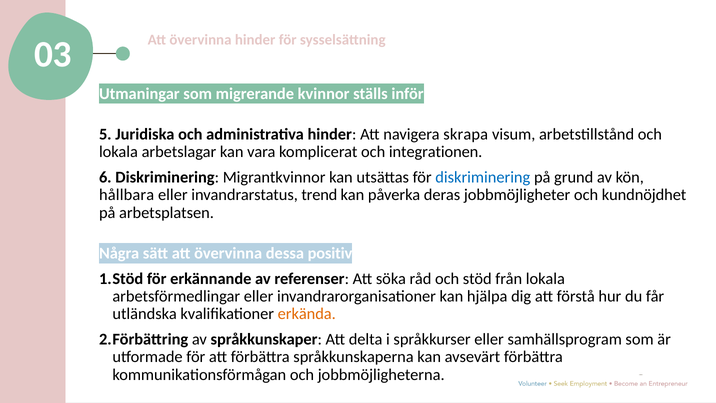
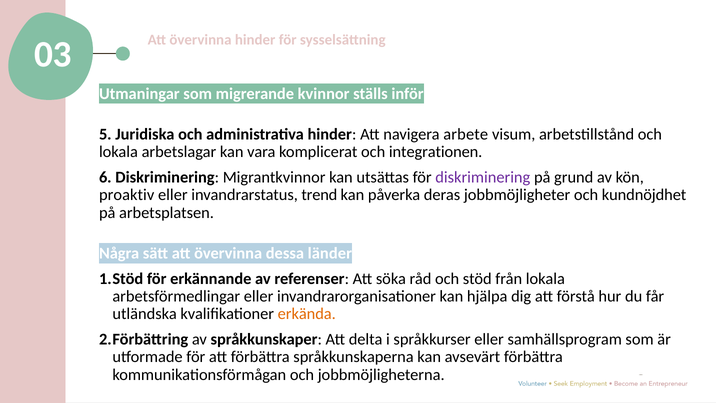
skrapa: skrapa -> arbete (466, 134)
diskriminering colour: blue -> purple (483, 177)
hållbara: hållbara -> proaktiv (127, 195)
positiv: positiv -> länder (330, 253)
